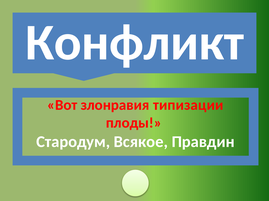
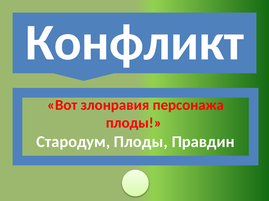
типизации: типизации -> персонажа (188, 105)
Стародум Всякое: Всякое -> Плоды (141, 142)
